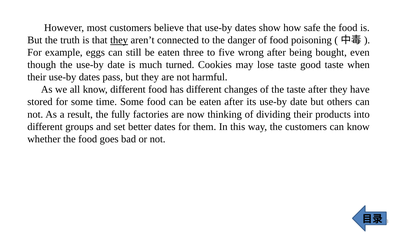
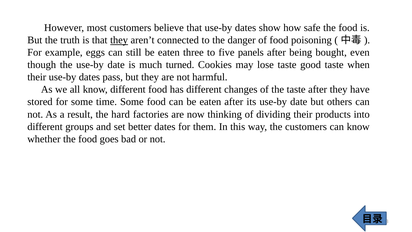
wrong: wrong -> panels (251, 52)
fully: fully -> hard (121, 114)
